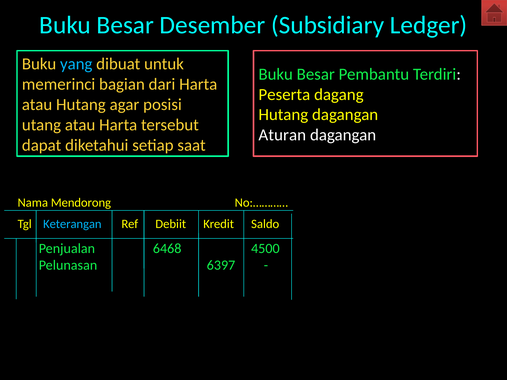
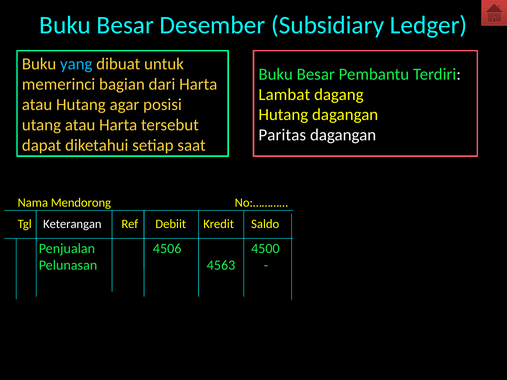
Peserta: Peserta -> Lambat (284, 95)
Aturan: Aturan -> Paritas (282, 135)
Keterangan colour: light blue -> white (72, 224)
6468: 6468 -> 4506 (167, 249)
6397: 6397 -> 4563 (221, 265)
